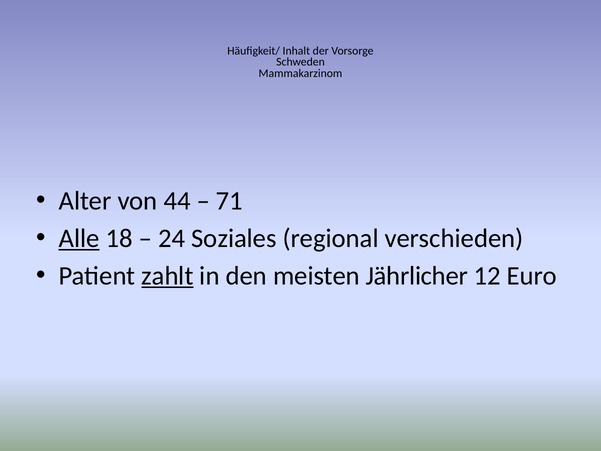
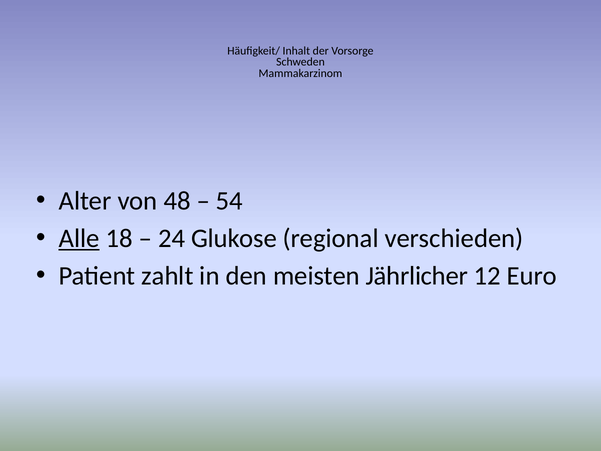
44: 44 -> 48 (177, 201)
71: 71 -> 54 (229, 201)
Soziales: Soziales -> Glukose (234, 238)
zahlt underline: present -> none (167, 276)
